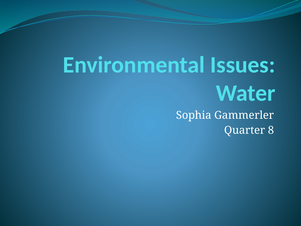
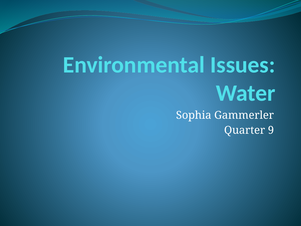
8: 8 -> 9 (271, 130)
